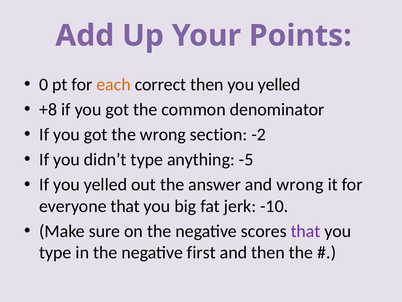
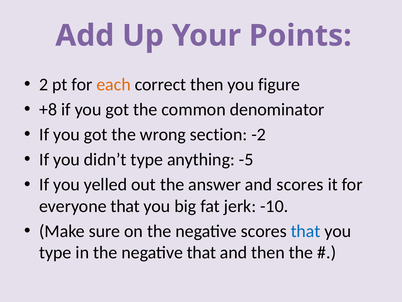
0: 0 -> 2 (44, 84)
yelled: yelled -> figure (279, 84)
and wrong: wrong -> scores (300, 184)
that colour: purple -> blue (306, 231)
negative first: first -> that (201, 252)
